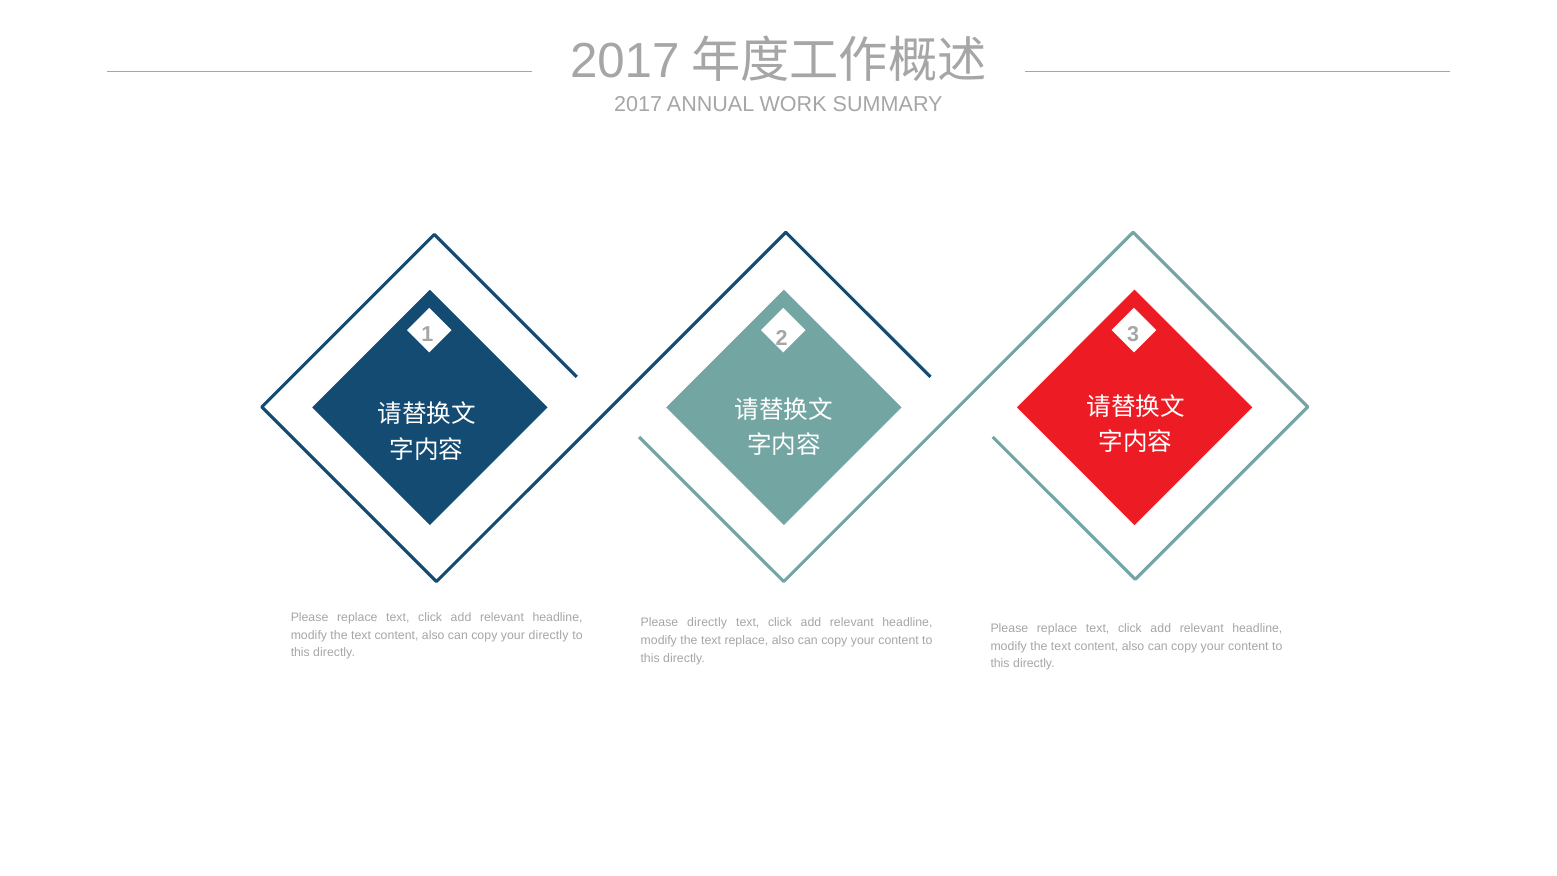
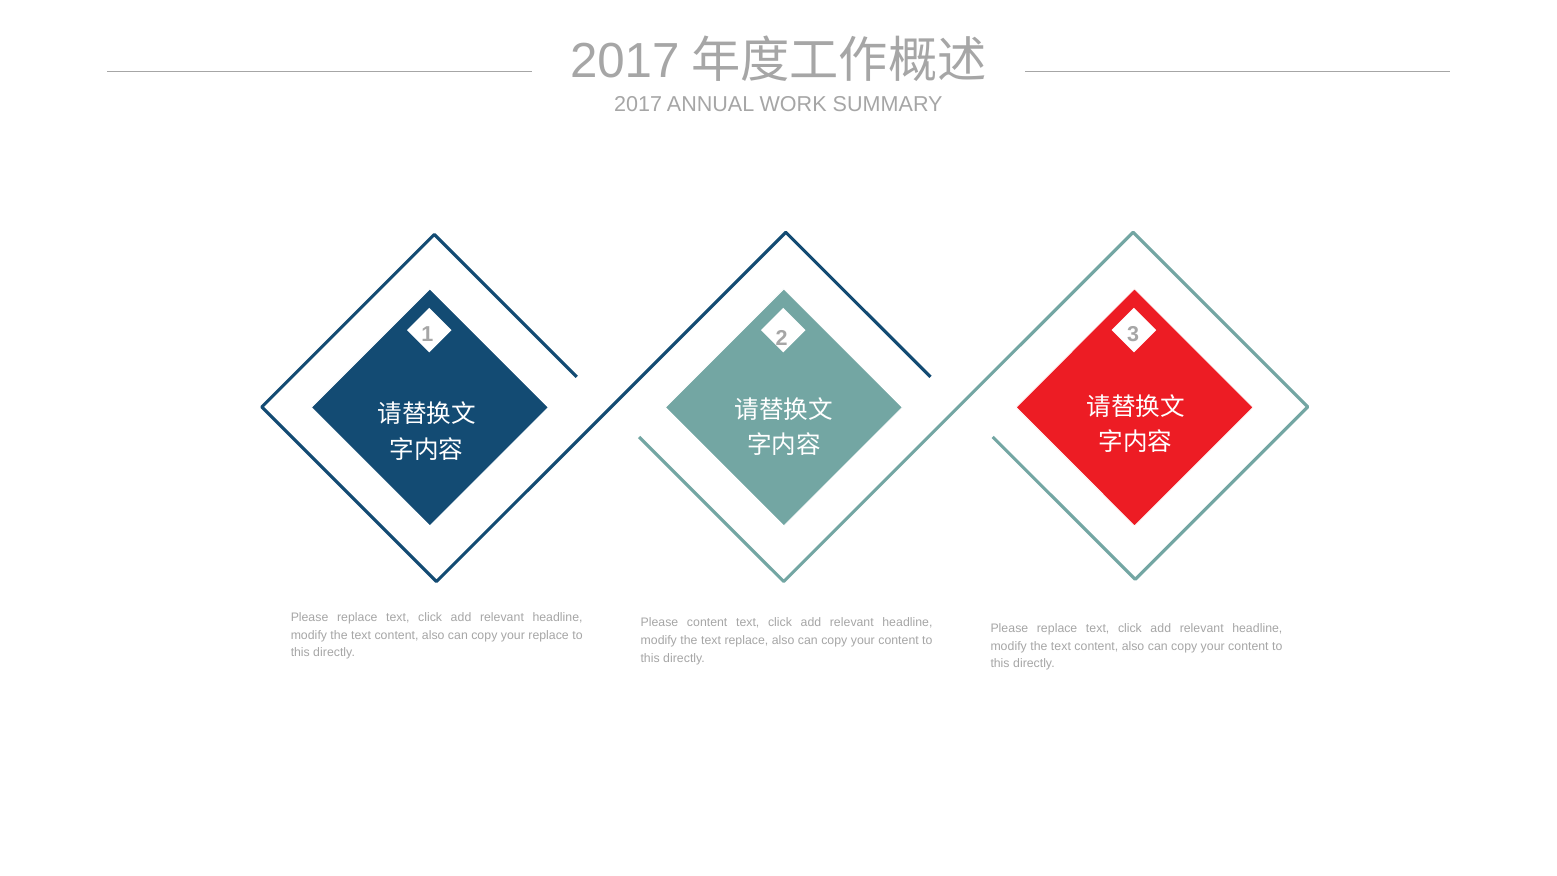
Please directly: directly -> content (707, 623)
your directly: directly -> replace (549, 635)
